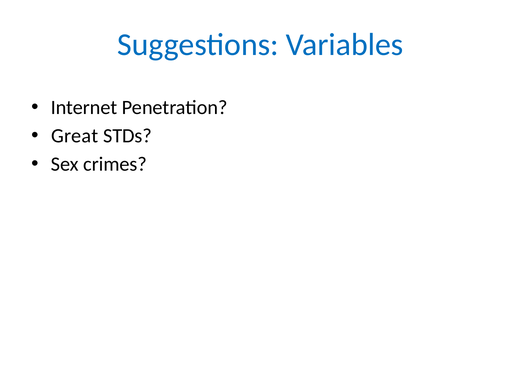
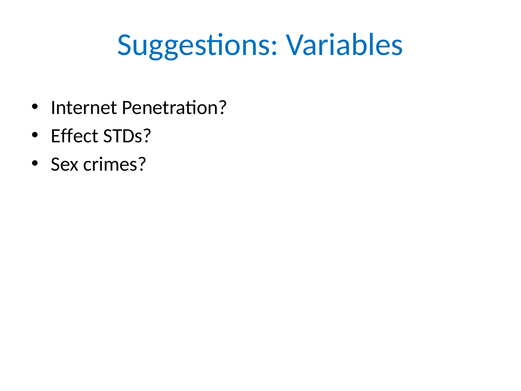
Great: Great -> Effect (75, 136)
